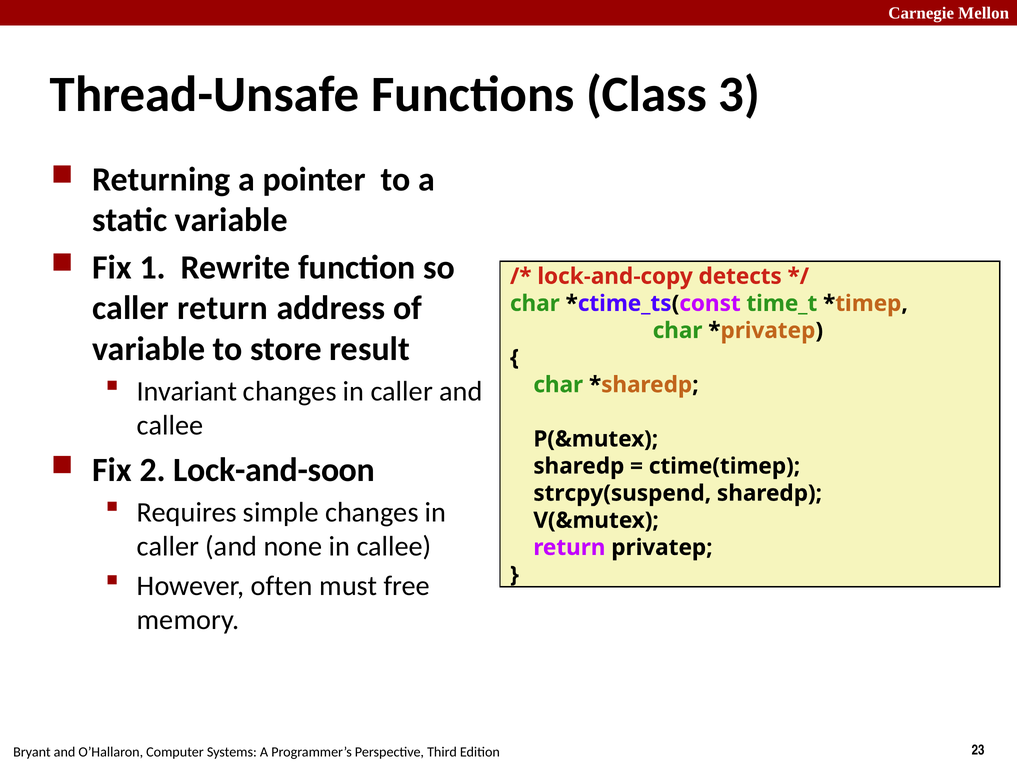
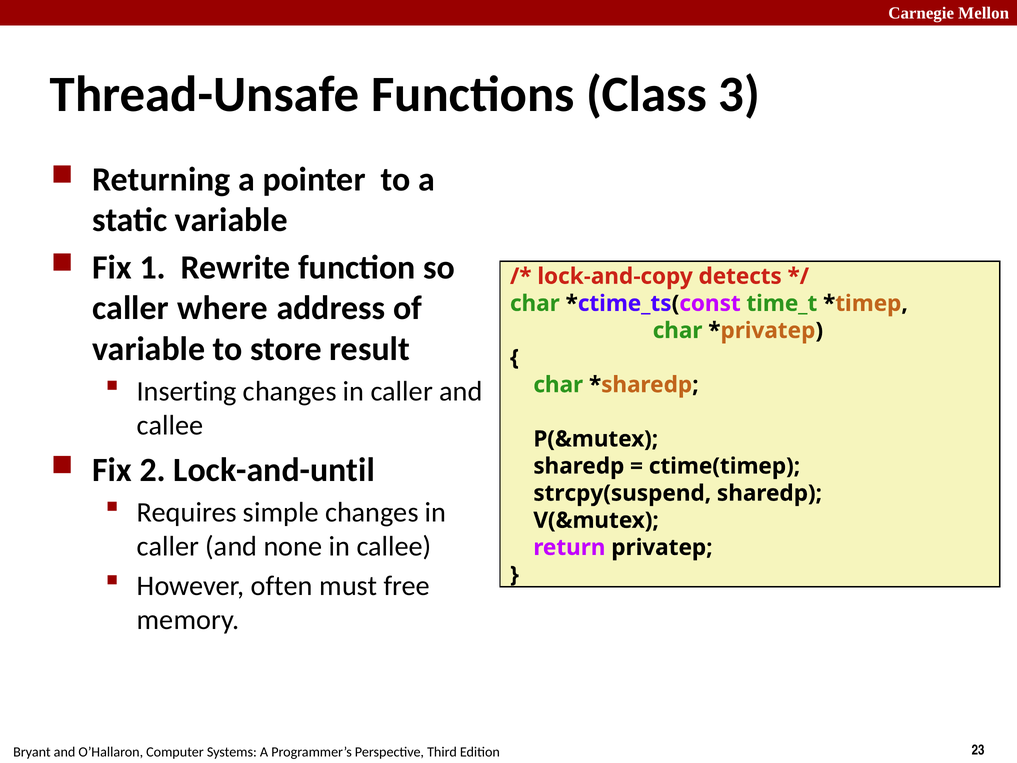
caller return: return -> where (223, 308)
Invariant: Invariant -> Inserting (187, 391)
Lock-and-soon: Lock-and-soon -> Lock-and-until (274, 470)
